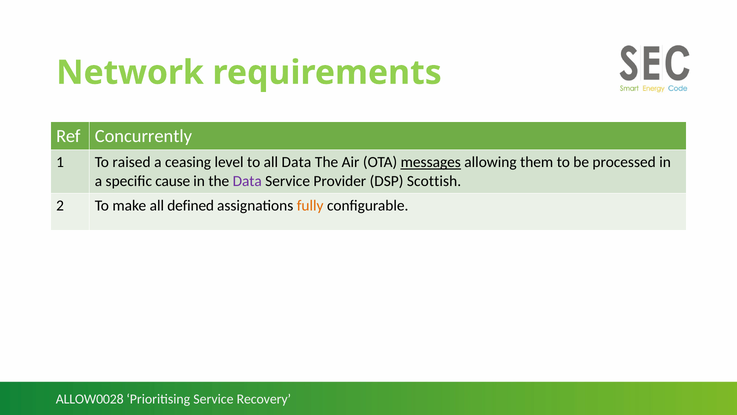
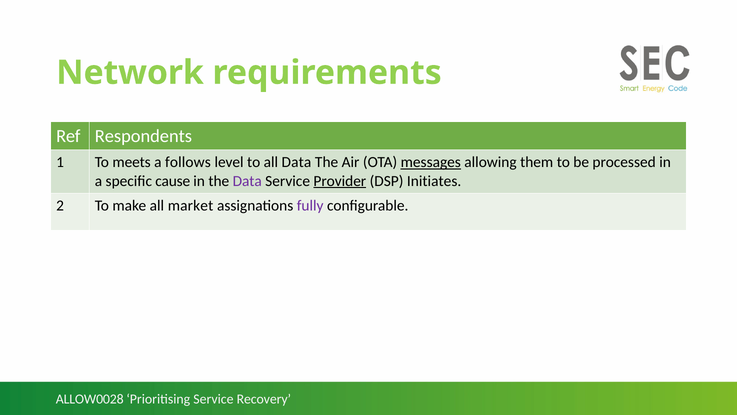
Concurrently: Concurrently -> Respondents (143, 136)
raised: raised -> meets (132, 162)
ceasing: ceasing -> follows (188, 162)
Provider underline: none -> present (340, 181)
Scottish: Scottish -> Initiates (434, 181)
defined: defined -> market (191, 205)
fully colour: orange -> purple (310, 205)
